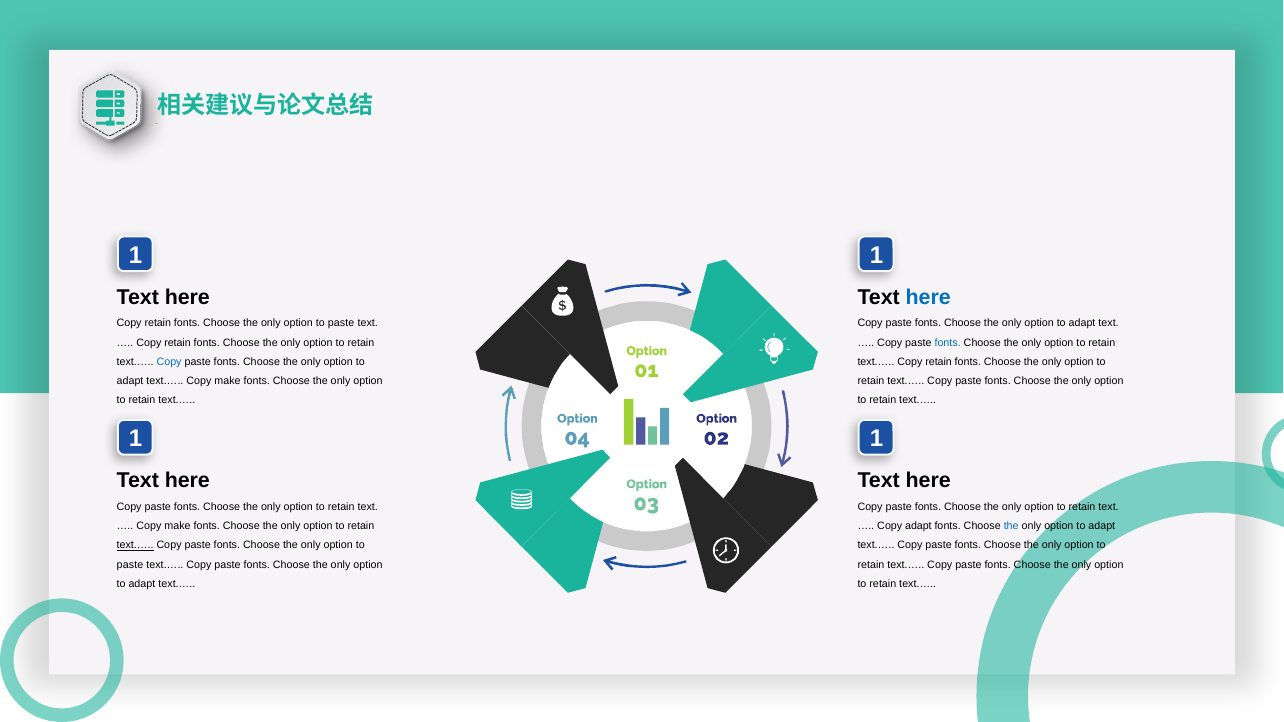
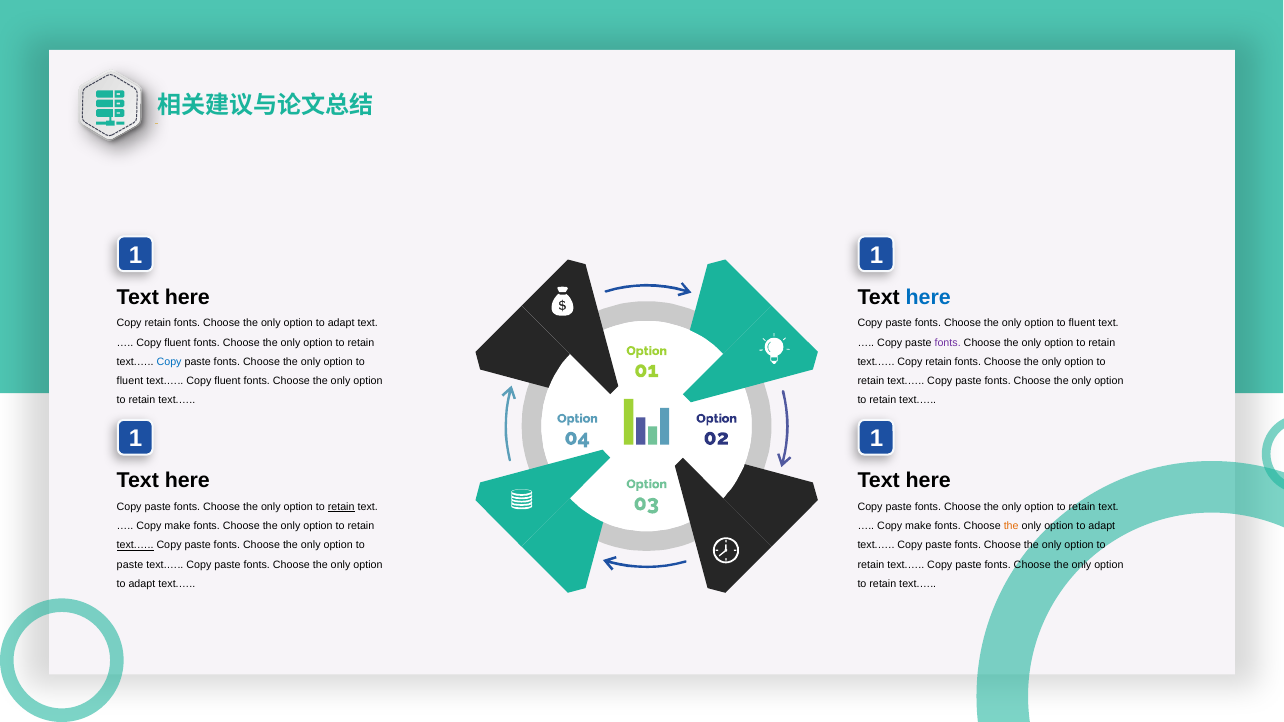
paste: paste -> adapt (341, 324)
adapt: adapt -> fluent (1082, 324)
retain: retain -> fluent (177, 343)
fonts colour: blue -> purple (948, 343)
adapt: adapt -> fluent (130, 381)
text.… Copy make: make -> fluent (228, 381)
retain underline: none -> present (341, 507)
adapt: adapt -> make (918, 526)
the colour: blue -> orange (1011, 526)
